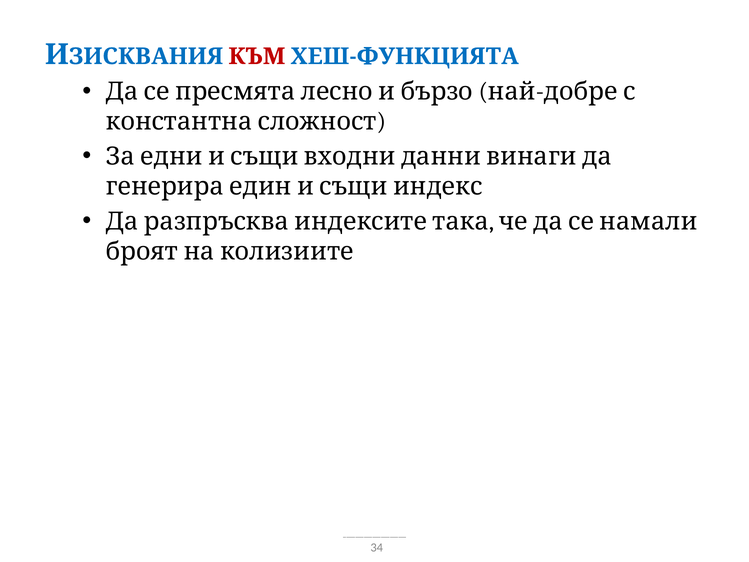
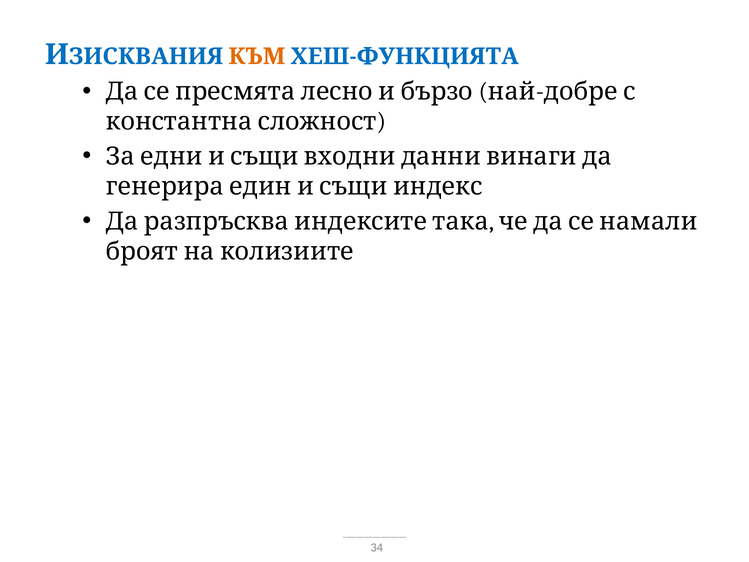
КЪМ colour: red -> orange (257, 56)
